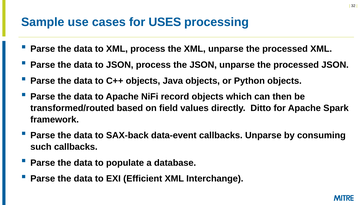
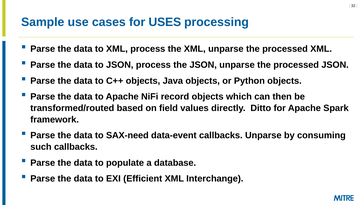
SAX-back: SAX-back -> SAX-need (127, 135)
